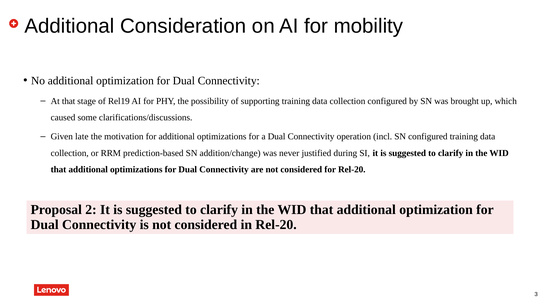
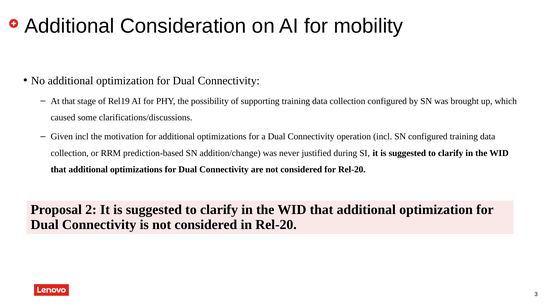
Given late: late -> incl (82, 137)
